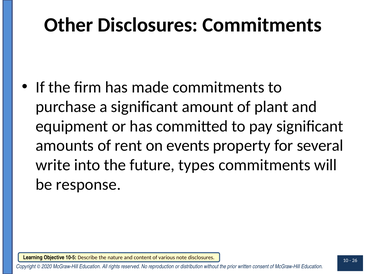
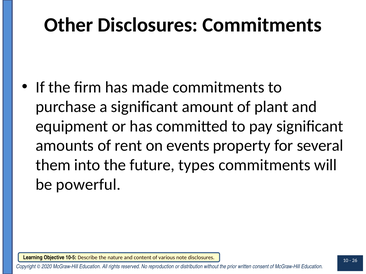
write: write -> them (53, 165)
response: response -> powerful (88, 185)
